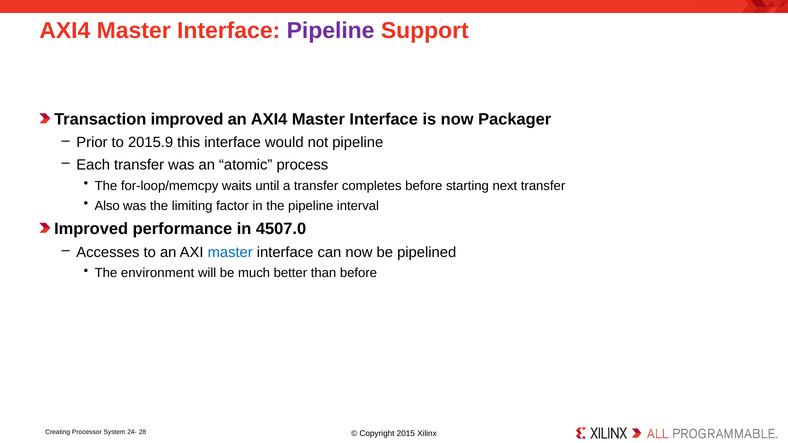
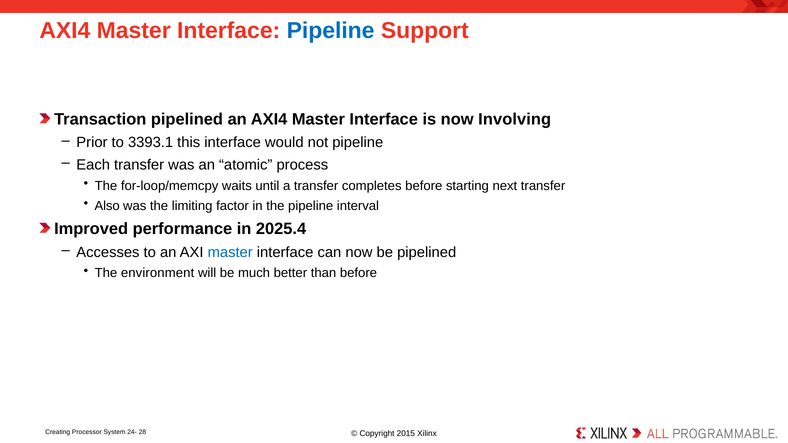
Pipeline colour: purple -> blue (331, 31)
Transaction improved: improved -> pipelined (187, 119)
Packager: Packager -> Involving (515, 119)
2015.9: 2015.9 -> 3393.1 (151, 143)
4507.0: 4507.0 -> 2025.4 (281, 229)
